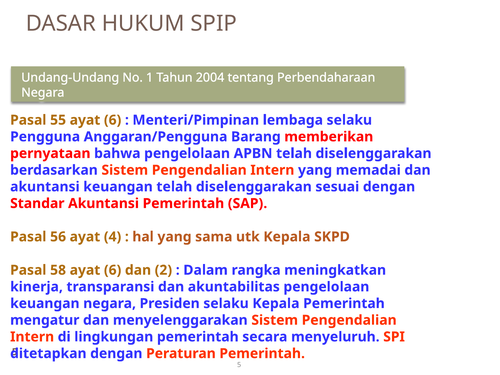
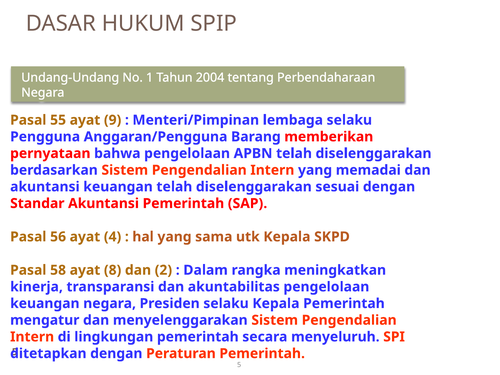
55 ayat 6: 6 -> 9 (113, 120)
58 ayat 6: 6 -> 8 (113, 270)
